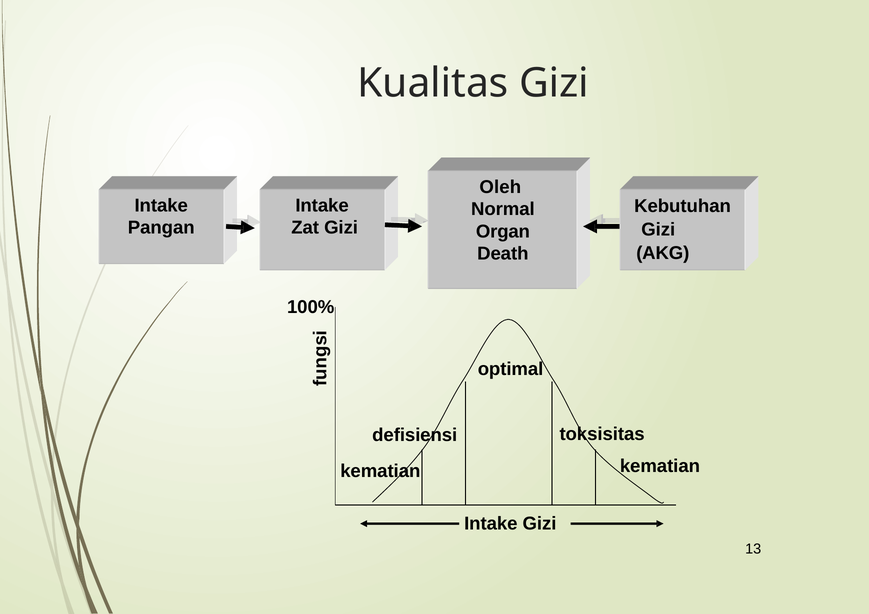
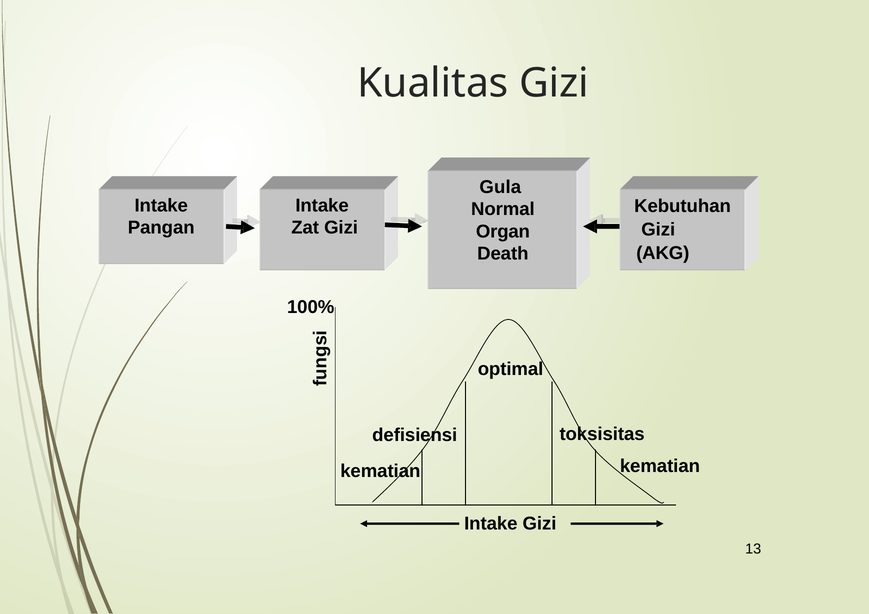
Oleh: Oleh -> Gula (500, 187)
